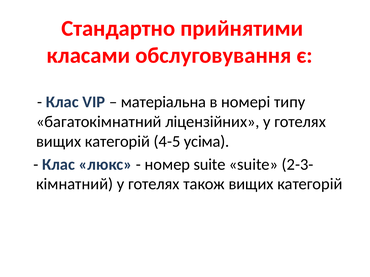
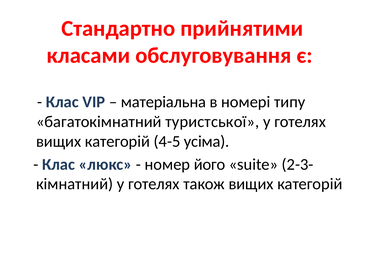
ліцензійних: ліцензійних -> туристської (212, 122)
номер suite: suite -> його (210, 165)
